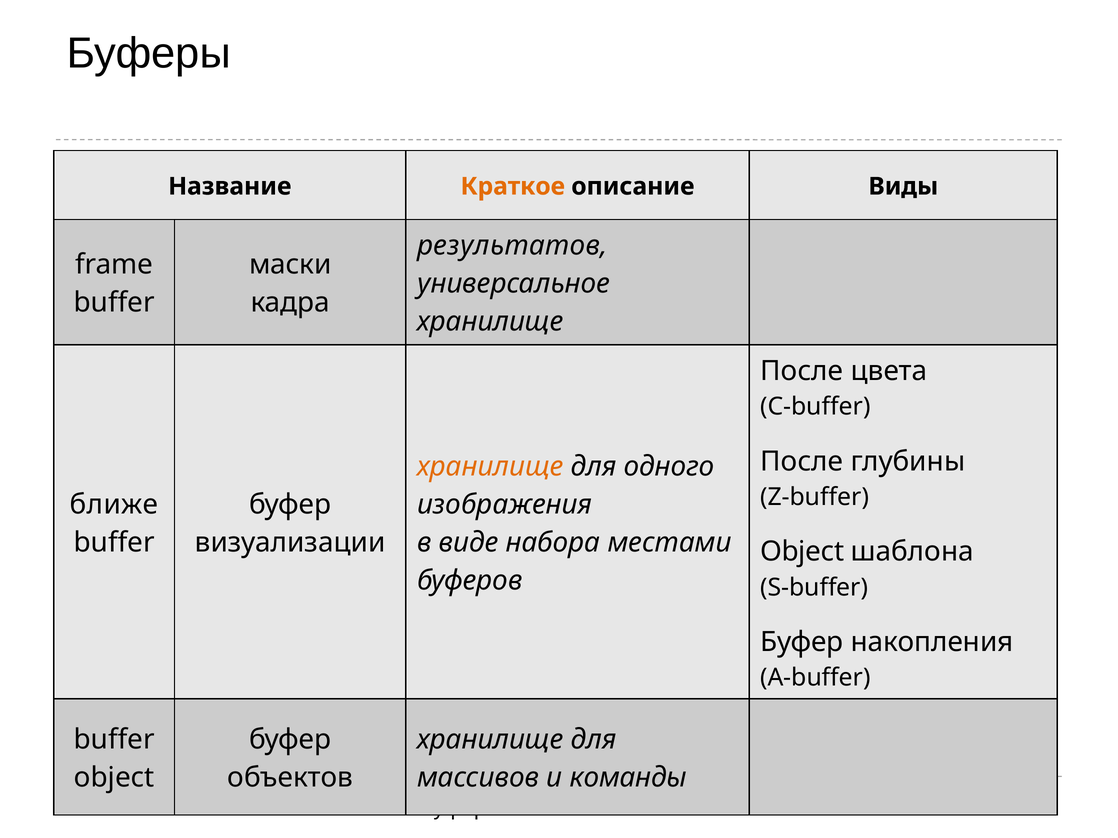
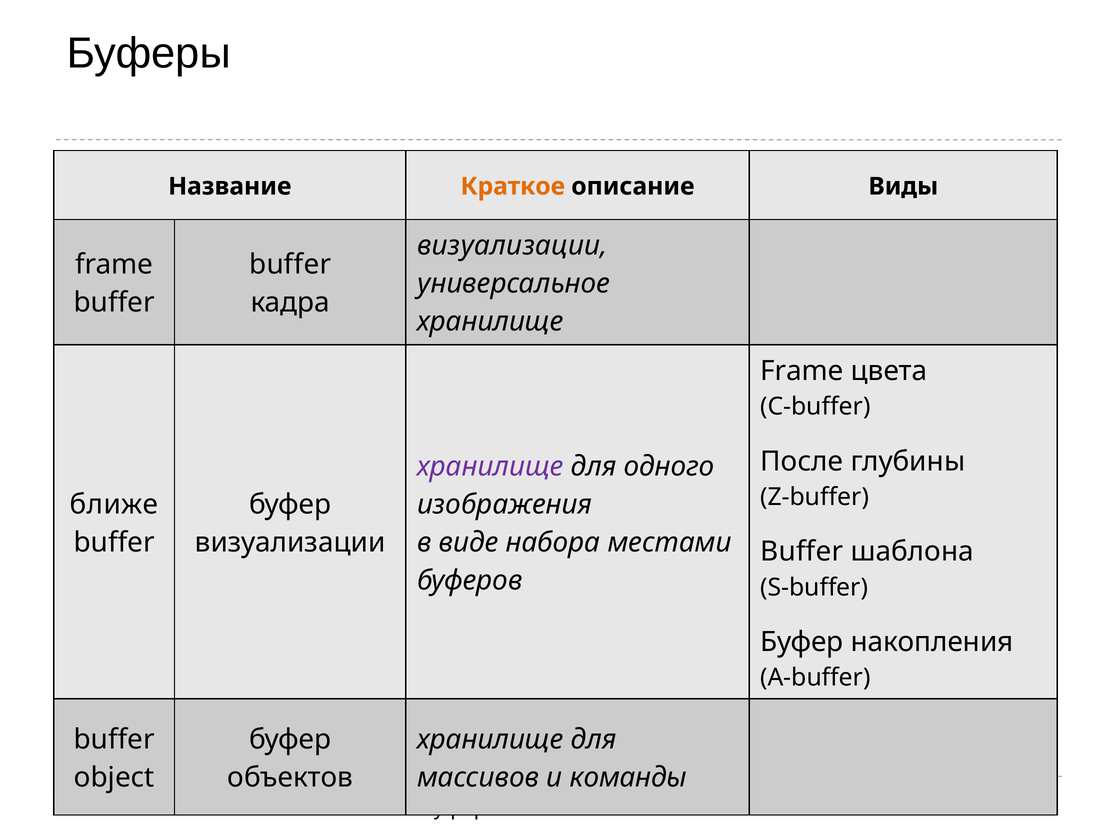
результатов: результатов -> визуализации (512, 246)
маски: маски -> buffer (290, 265)
После: После -> Frame (802, 371)
хранилище colour: orange -> purple (490, 467)
Object: Object -> Buffer (802, 552)
